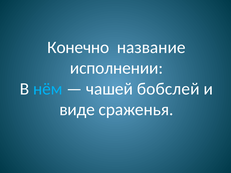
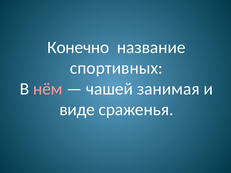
исполнении: исполнении -> спортивных (116, 68)
нём colour: light blue -> pink (48, 89)
бобслей: бобслей -> занимая (168, 89)
